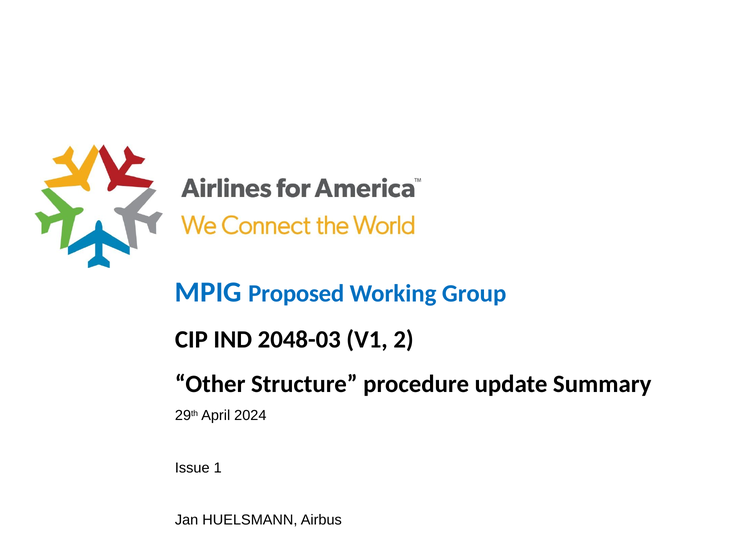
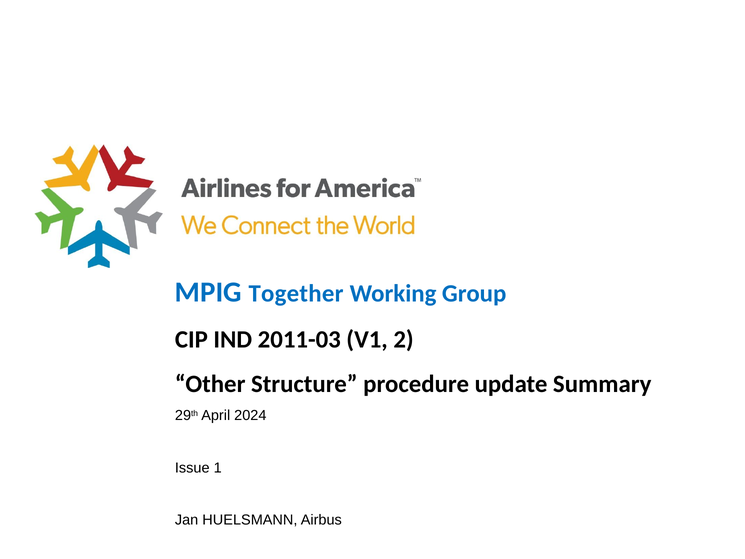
Proposed: Proposed -> Together (296, 294)
2048-03: 2048-03 -> 2011-03 (299, 339)
